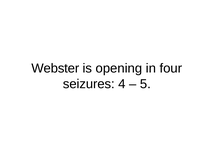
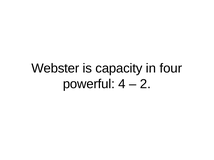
opening: opening -> capacity (119, 69)
seizures: seizures -> powerful (89, 84)
5: 5 -> 2 (145, 84)
